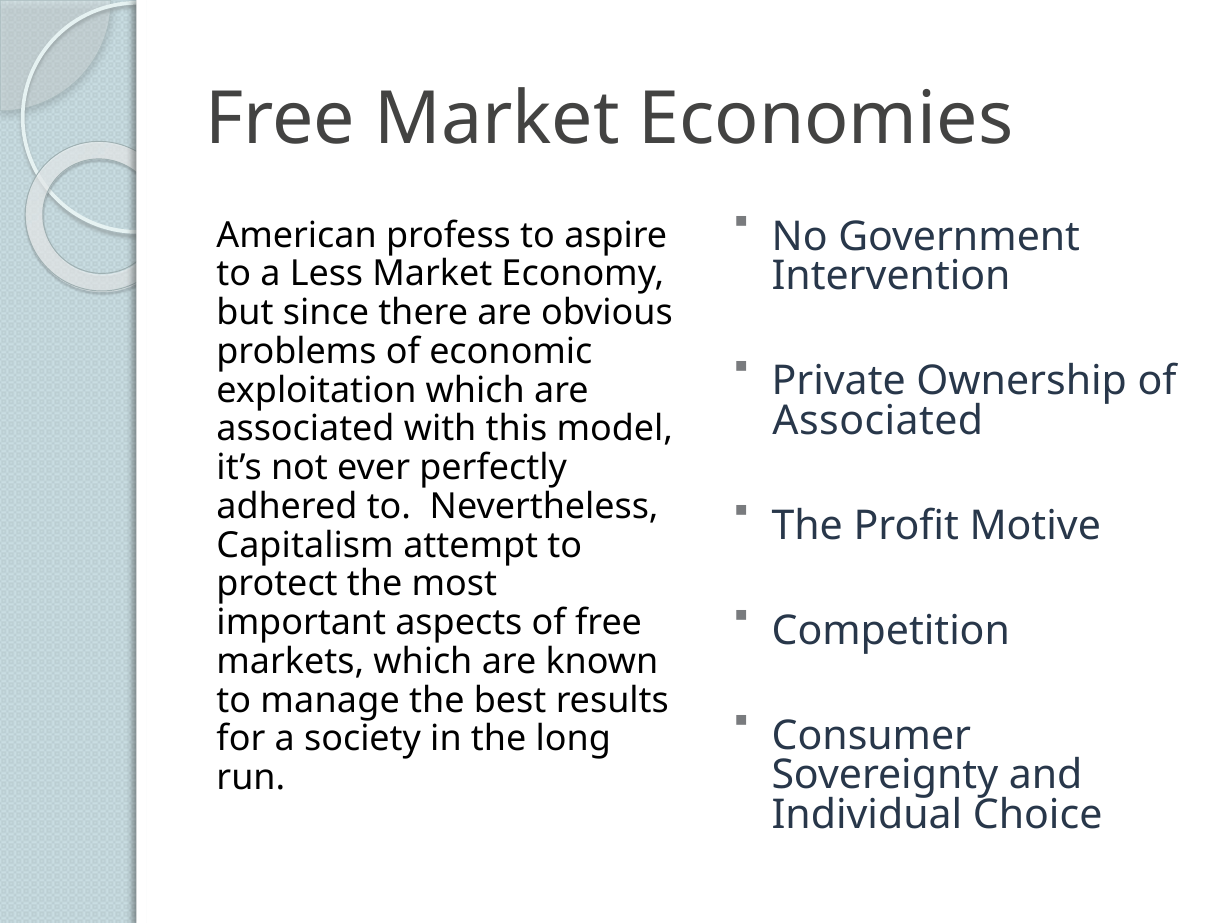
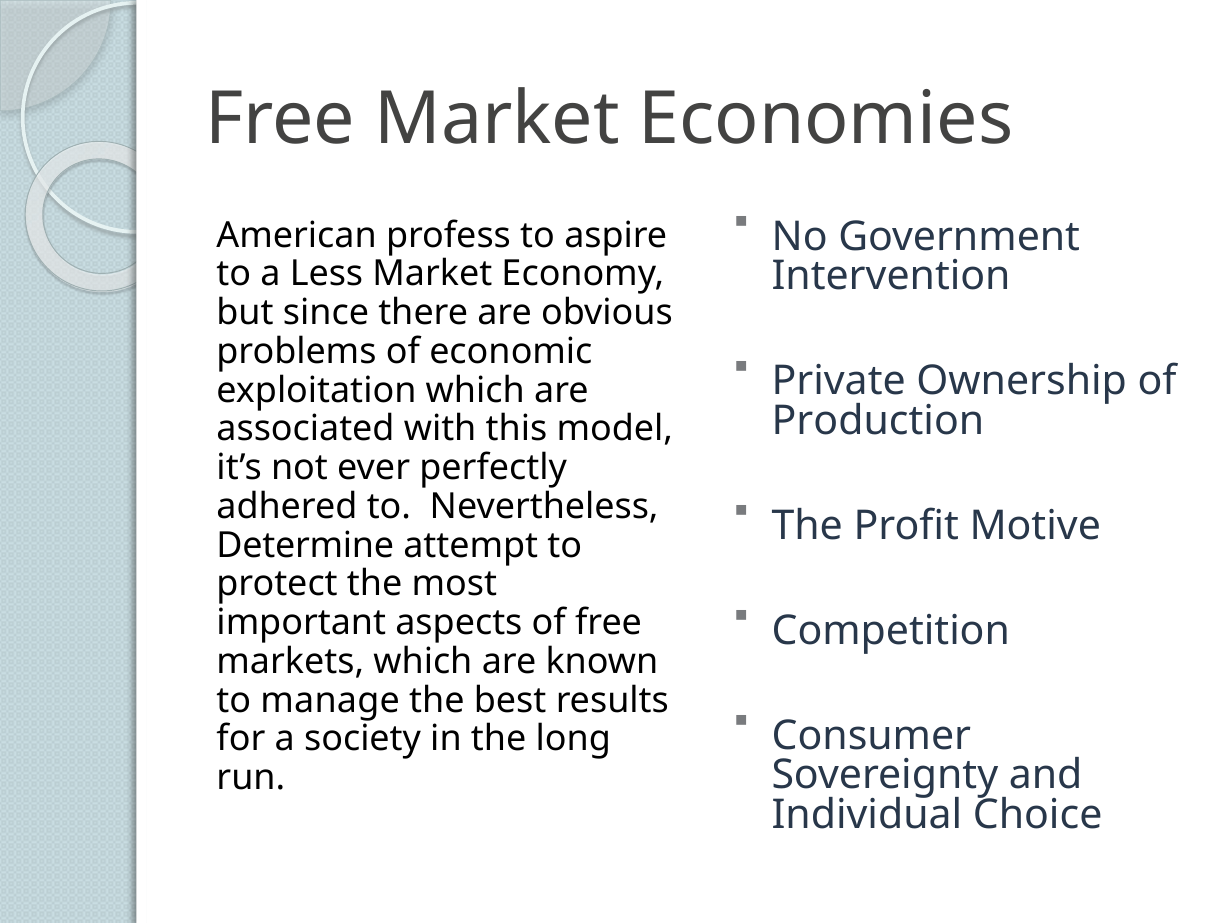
Associated: Associated -> Production (878, 421)
Capitalism: Capitalism -> Determine (305, 545)
